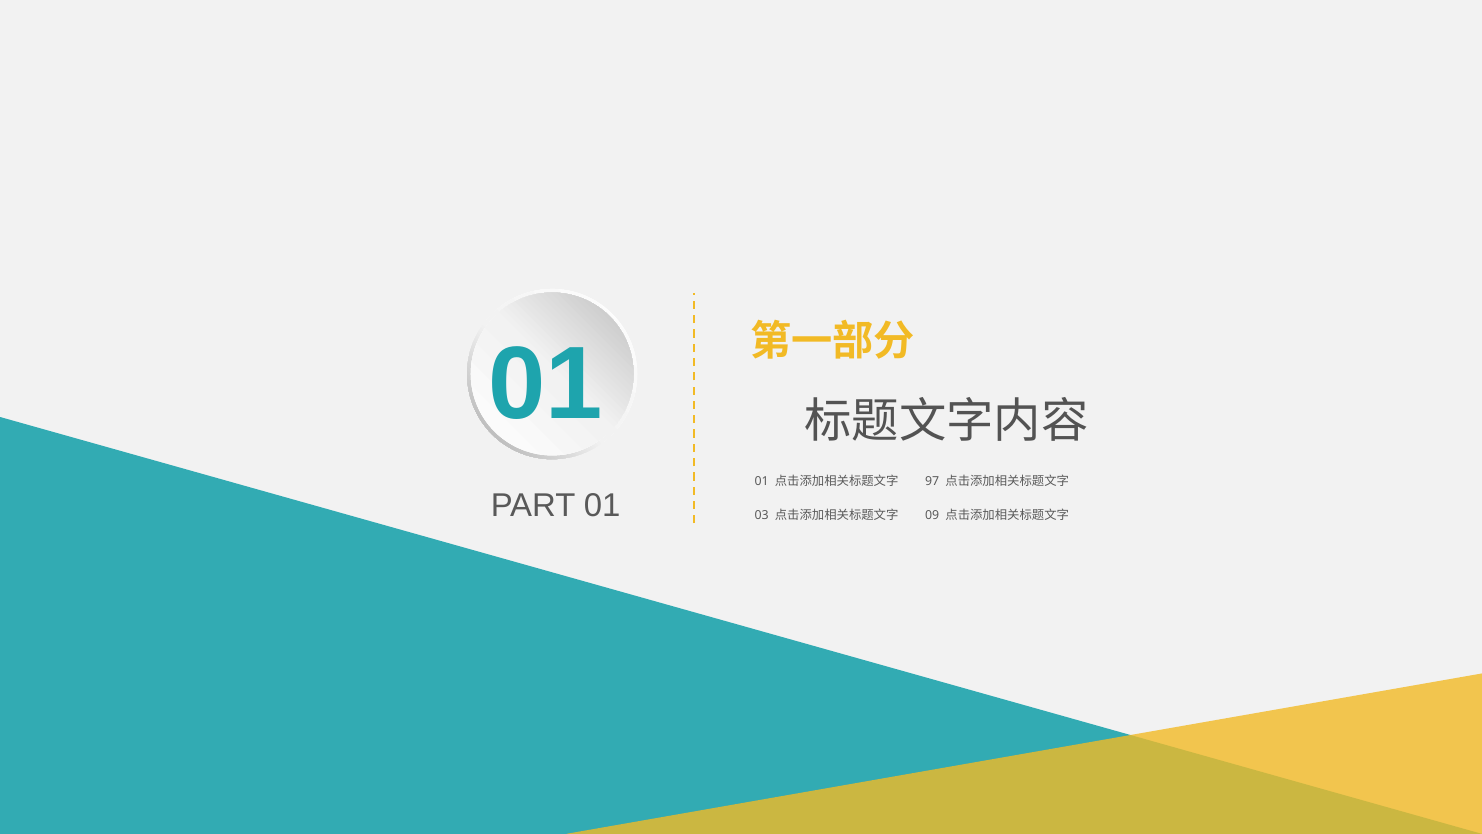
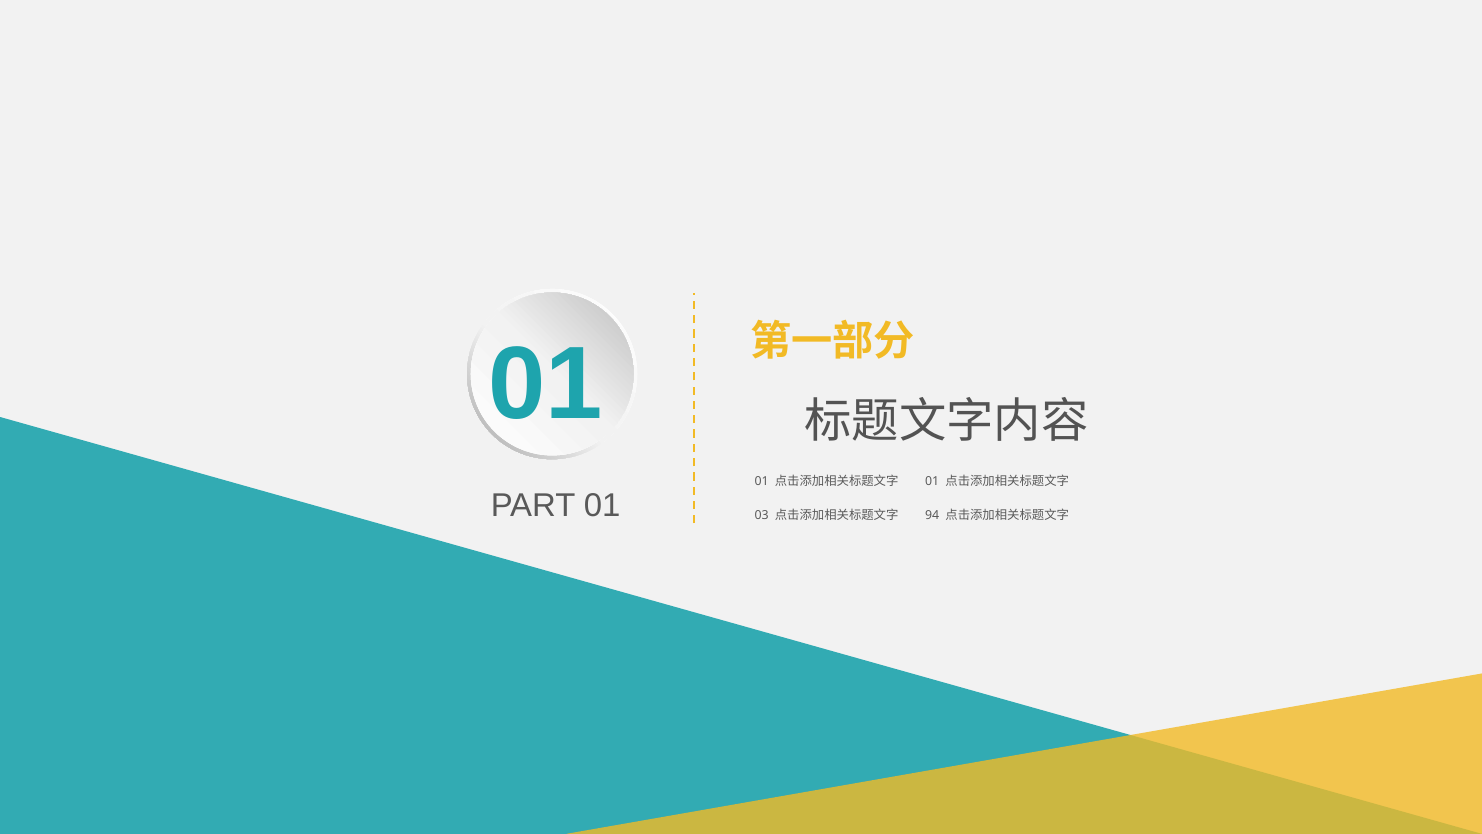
97: 97 -> 01 (932, 482)
09: 09 -> 94 (932, 515)
